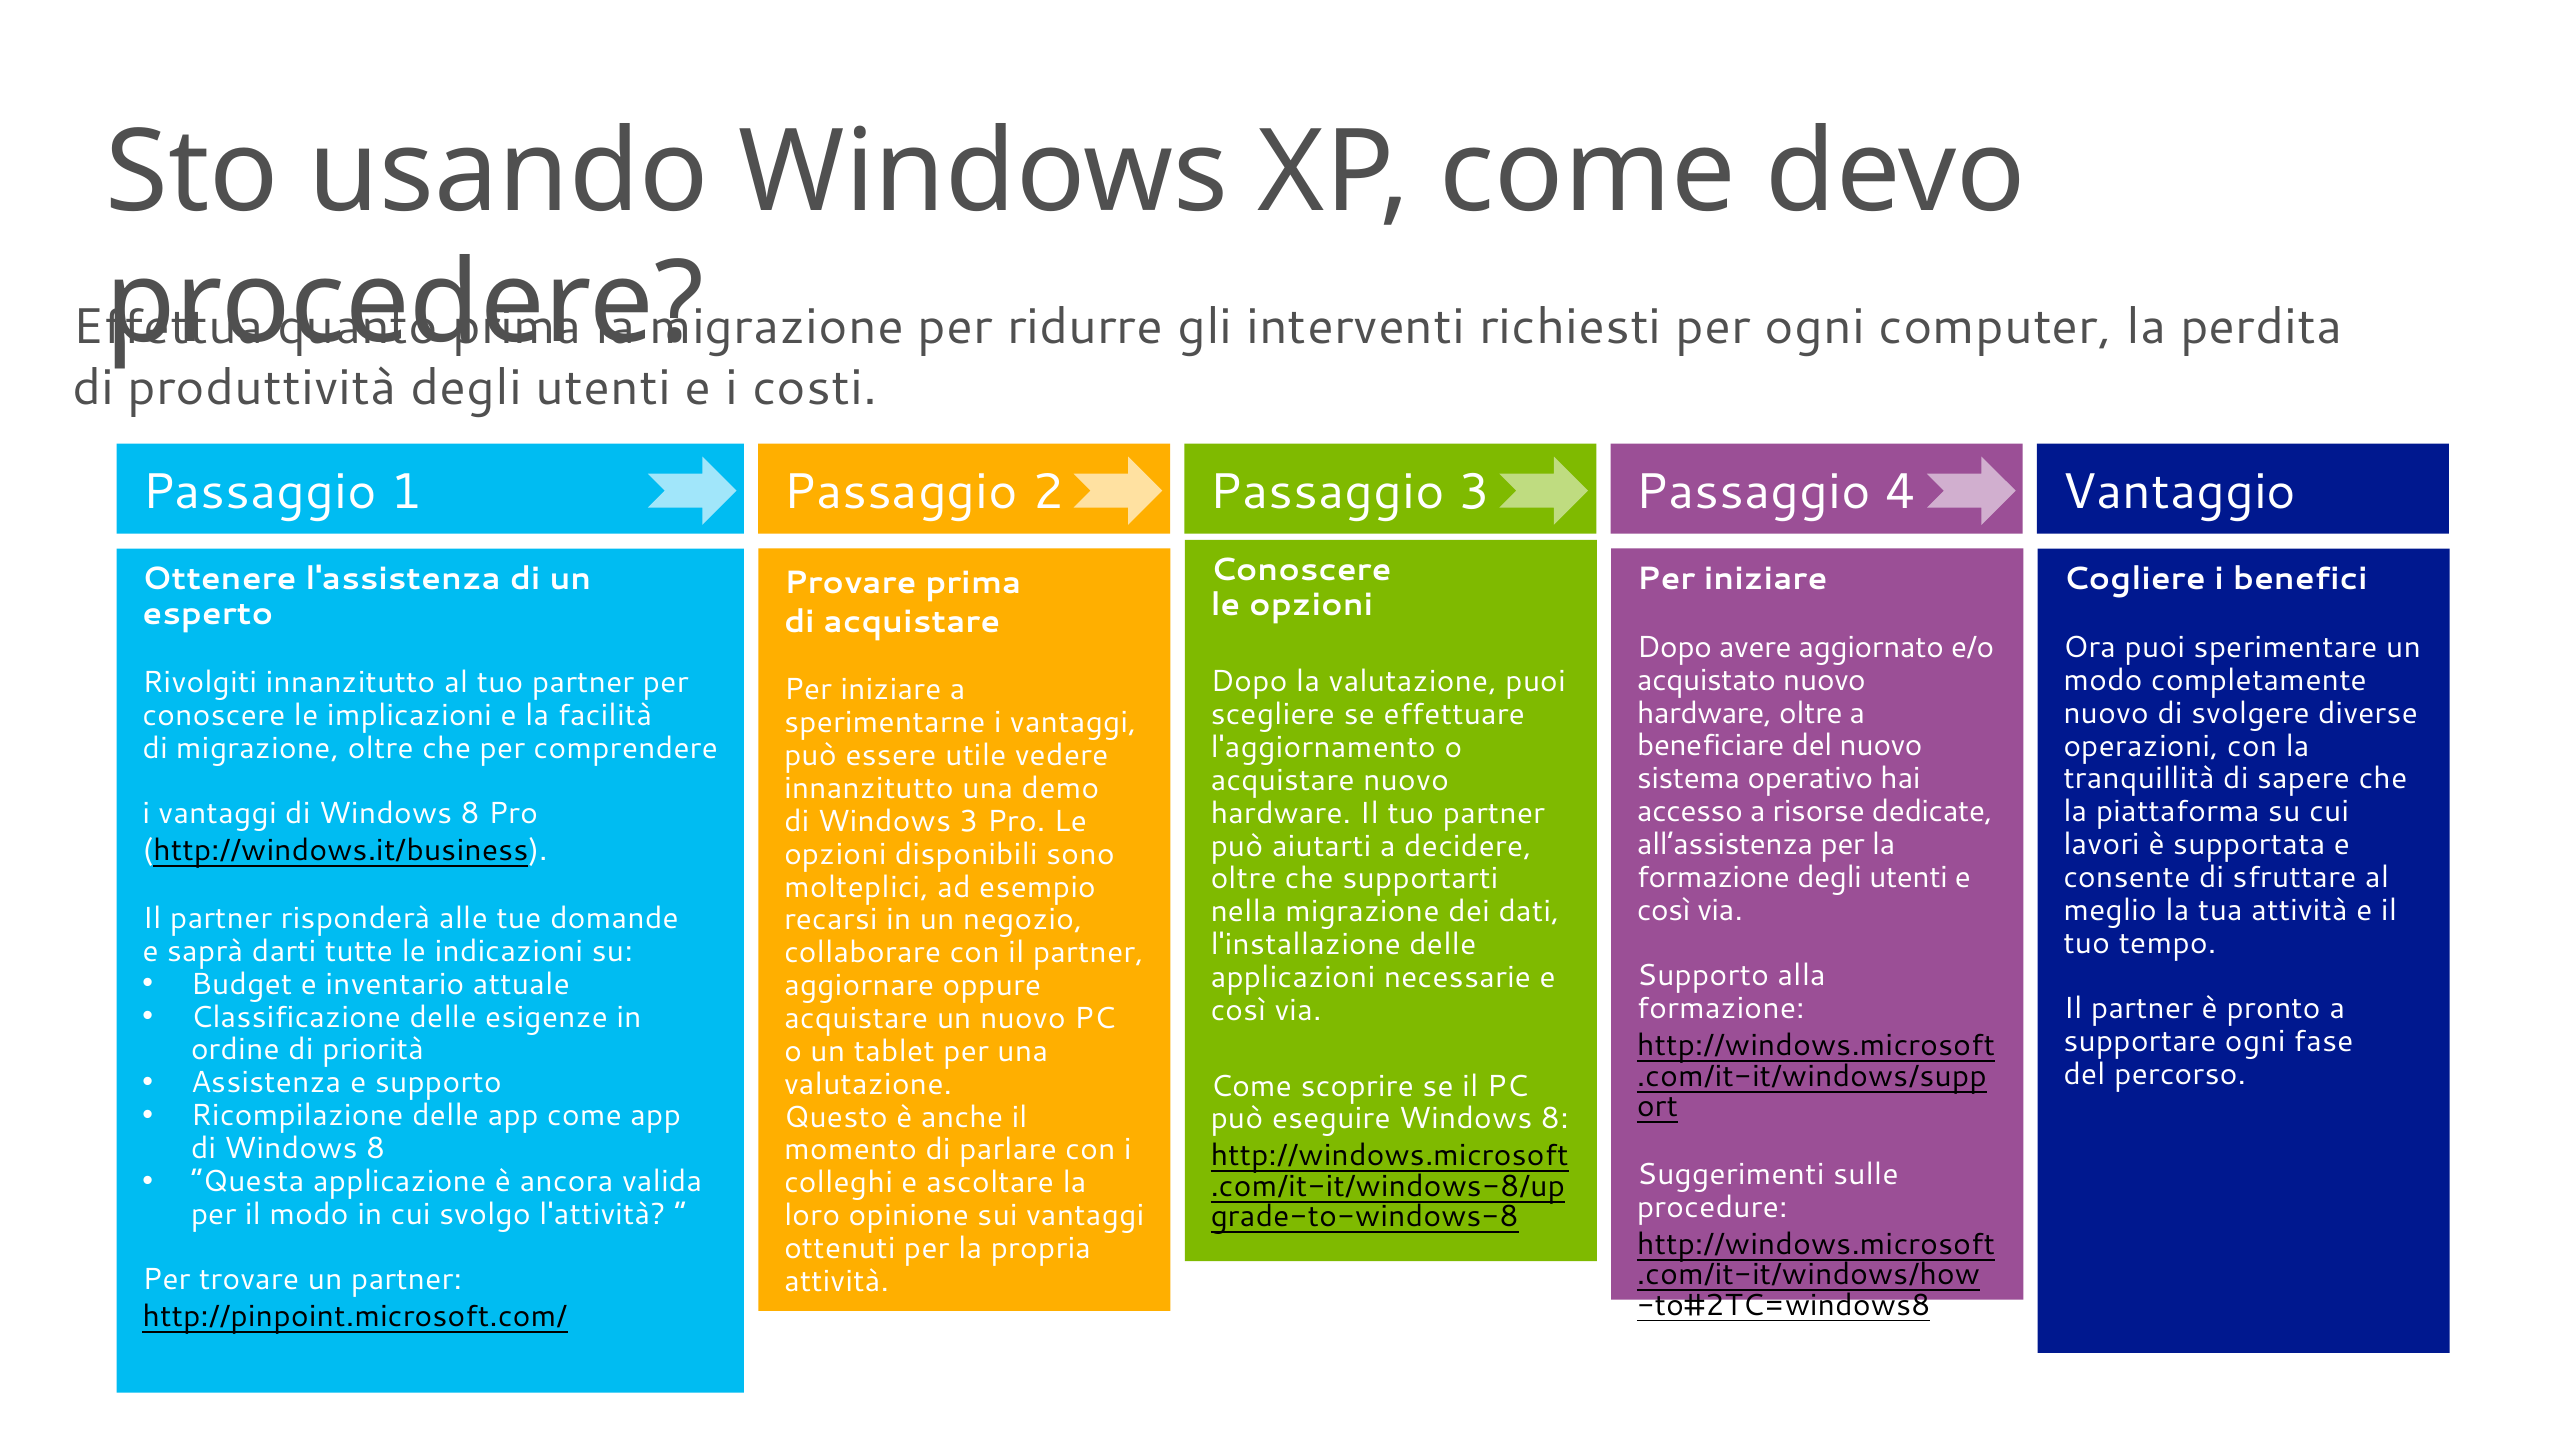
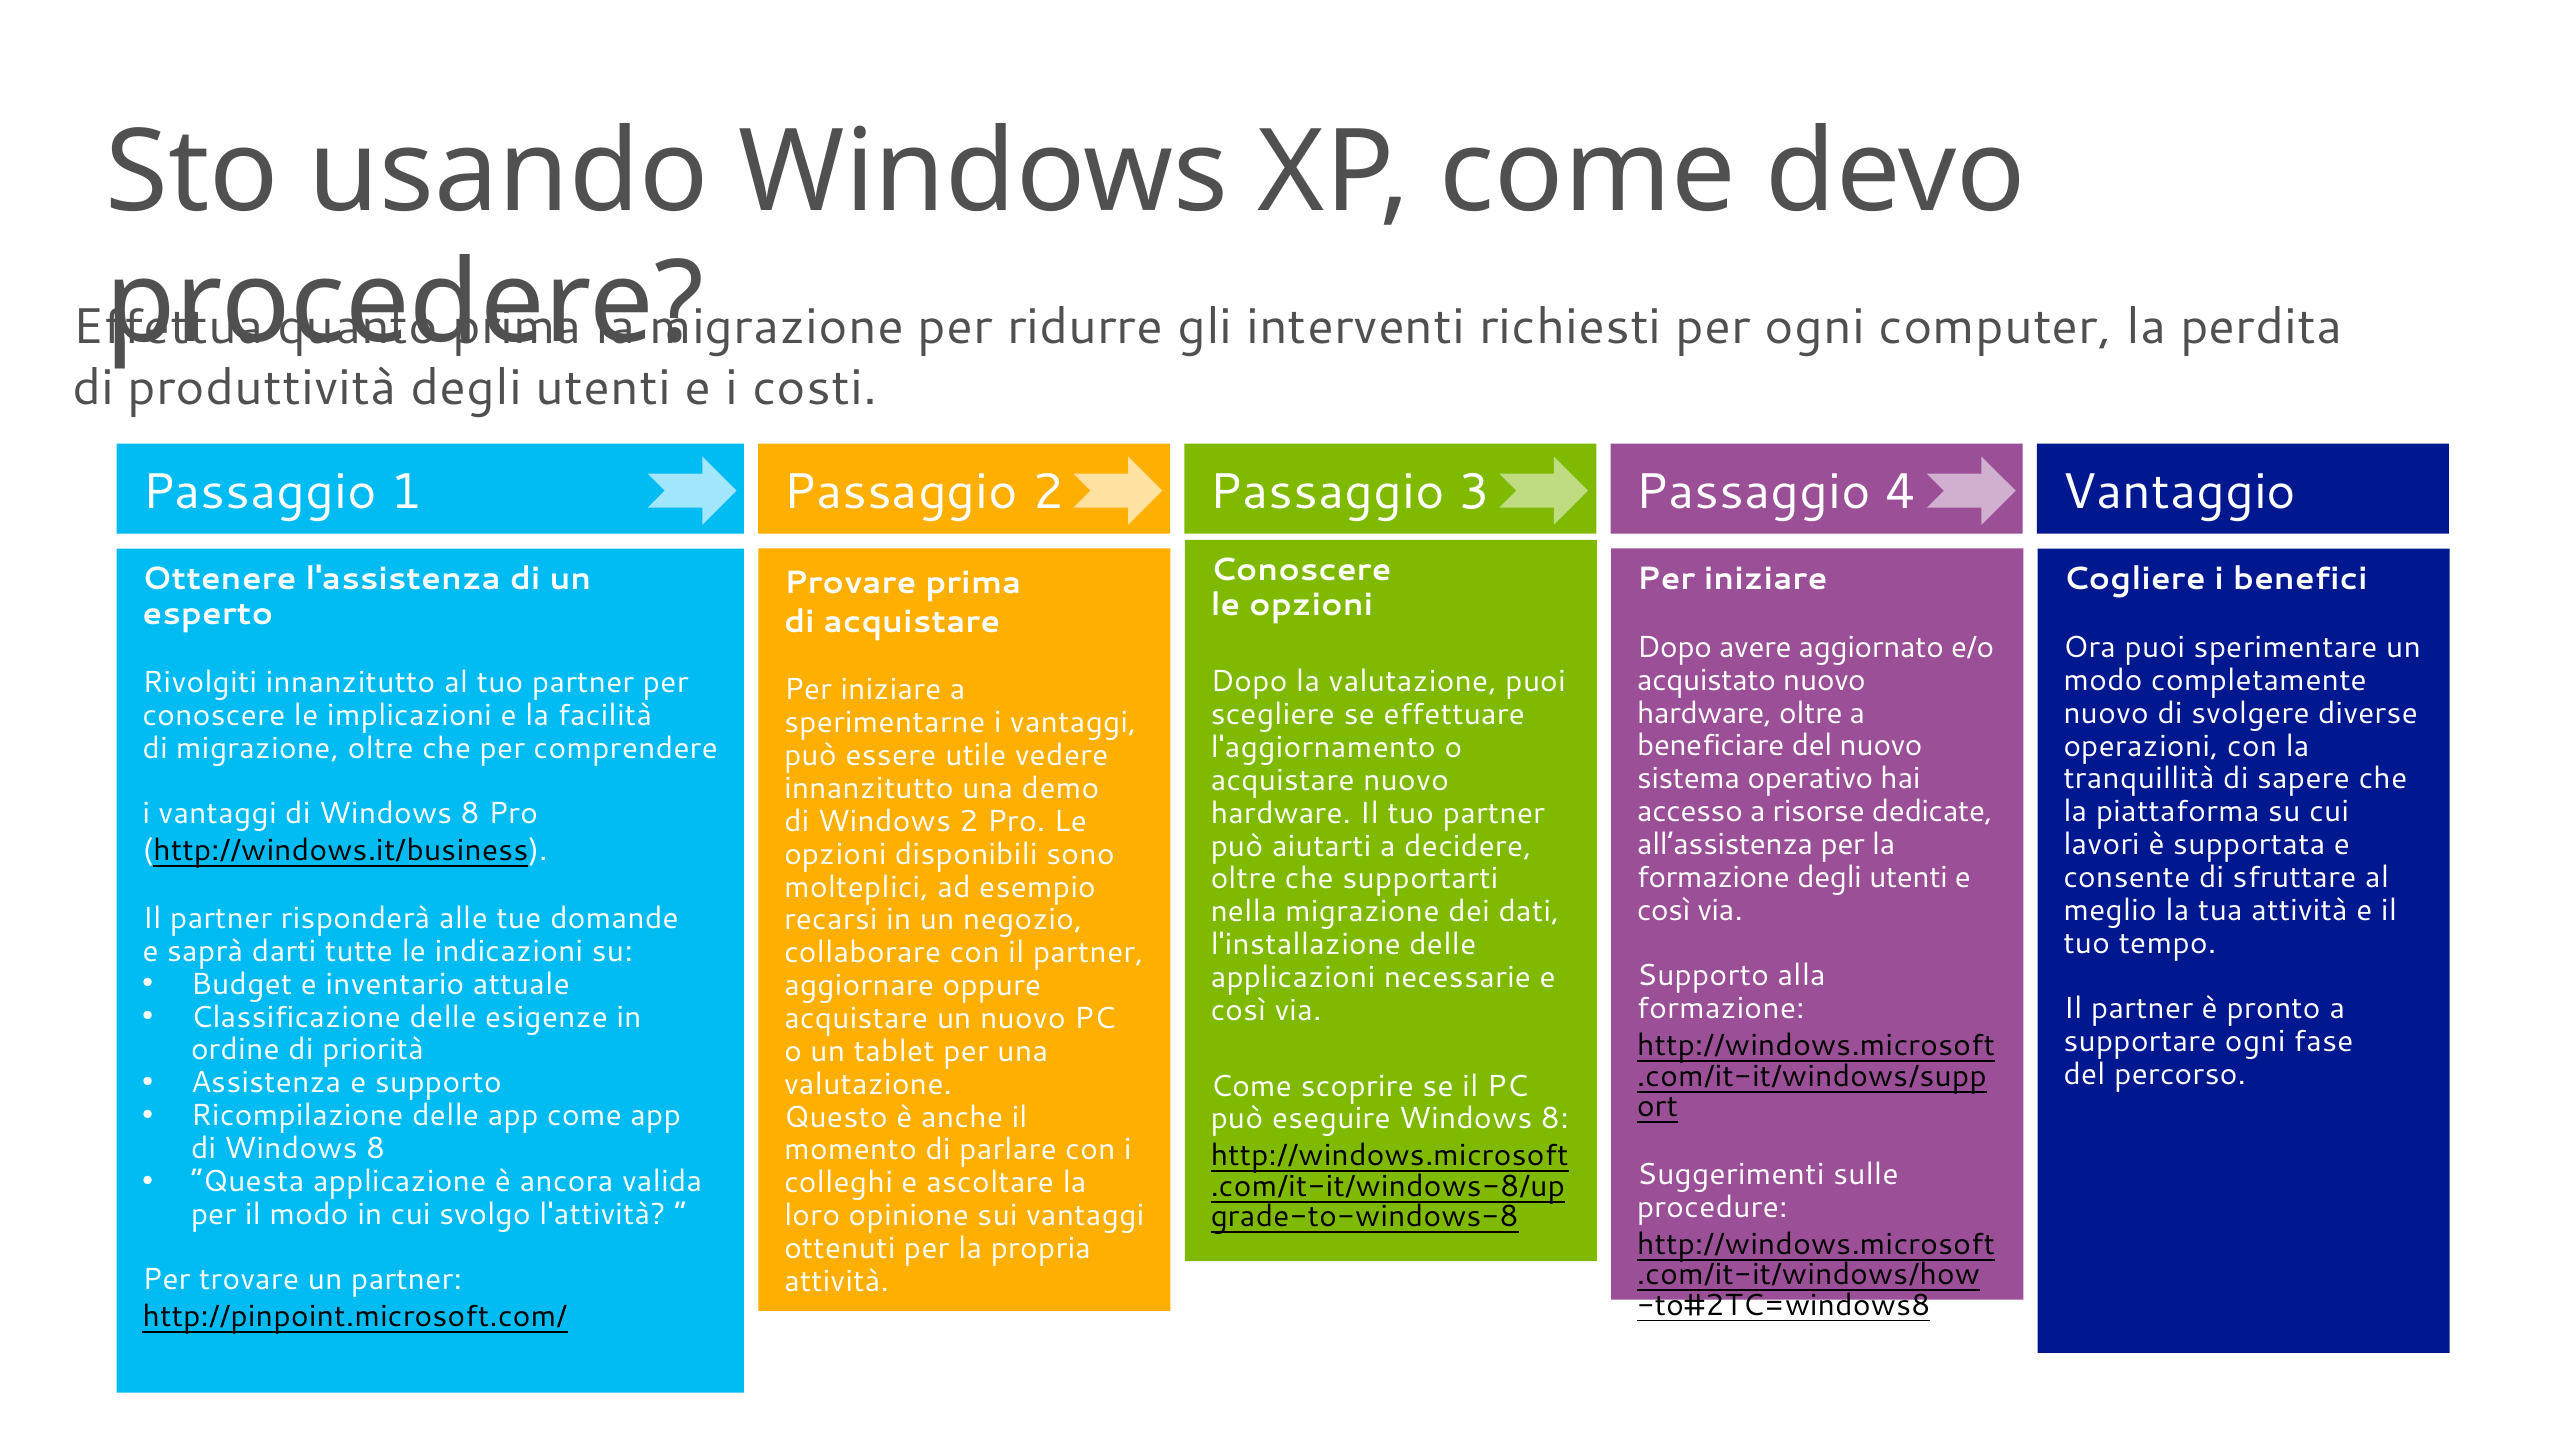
Windows 3: 3 -> 2 (969, 821)
